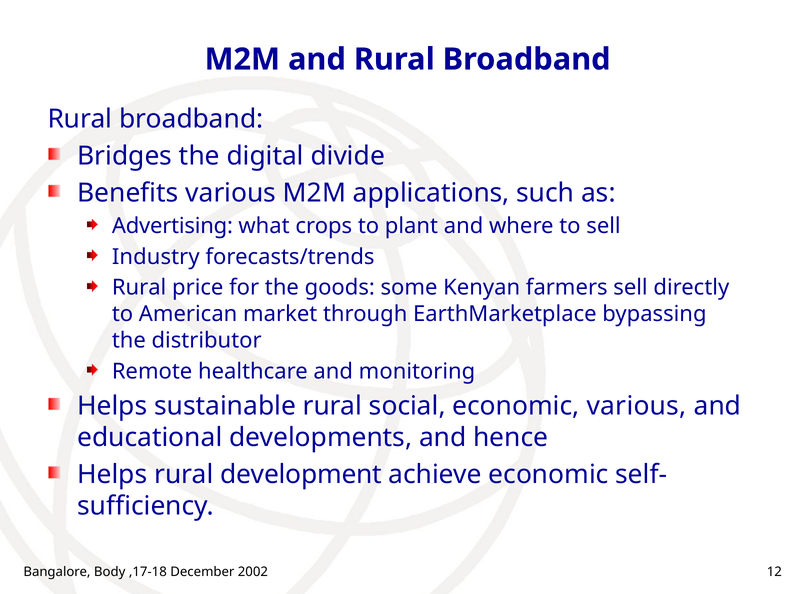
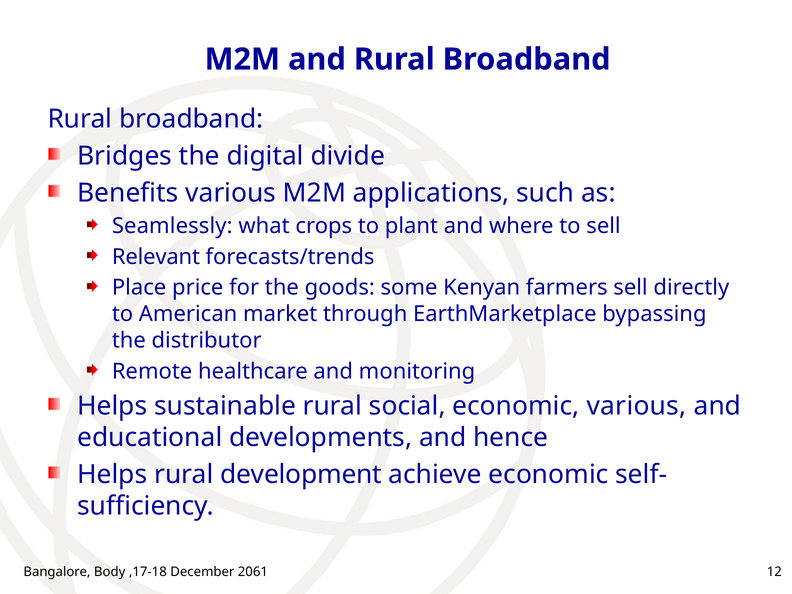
Advertising: Advertising -> Seamlessly (172, 226)
Industry: Industry -> Relevant (156, 257)
Rural: Rural -> Place (139, 288)
2002: 2002 -> 2061 (253, 572)
